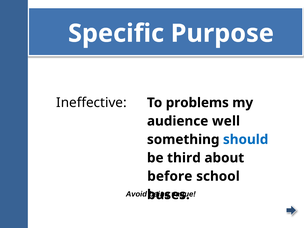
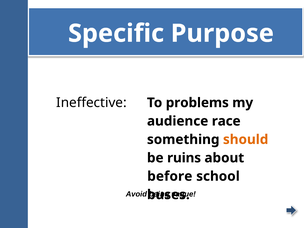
well: well -> race (226, 121)
should colour: blue -> orange (246, 139)
third: third -> ruins (184, 158)
